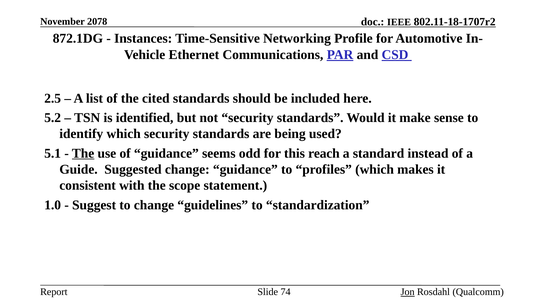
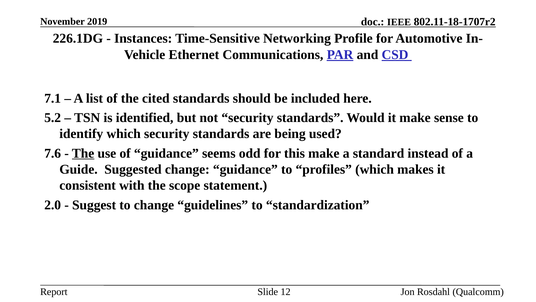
2078: 2078 -> 2019 (97, 21)
872.1DG: 872.1DG -> 226.1DG (78, 38)
2.5: 2.5 -> 7.1 (53, 98)
5.1: 5.1 -> 7.6 (53, 153)
this reach: reach -> make (324, 153)
1.0: 1.0 -> 2.0 (53, 205)
74: 74 -> 12 (286, 291)
Jon underline: present -> none (408, 291)
